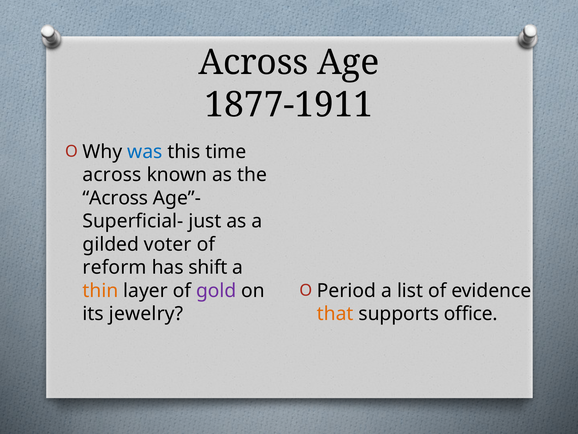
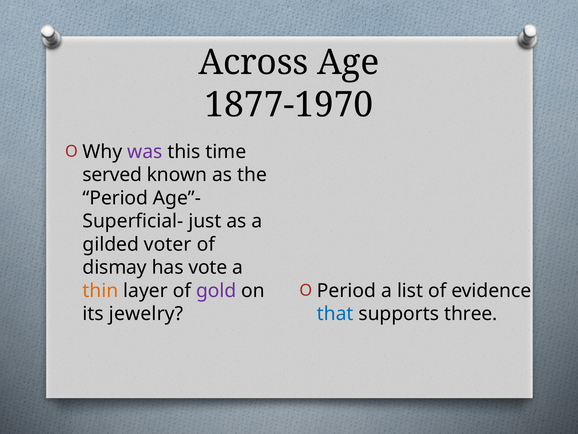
1877-1911: 1877-1911 -> 1877-1970 (289, 105)
was colour: blue -> purple (145, 152)
across: across -> served (112, 175)
Across: Across -> Period (115, 198)
reform: reform -> dismay (115, 267)
shift: shift -> vote (208, 267)
that colour: orange -> blue (335, 313)
office: office -> three (471, 313)
